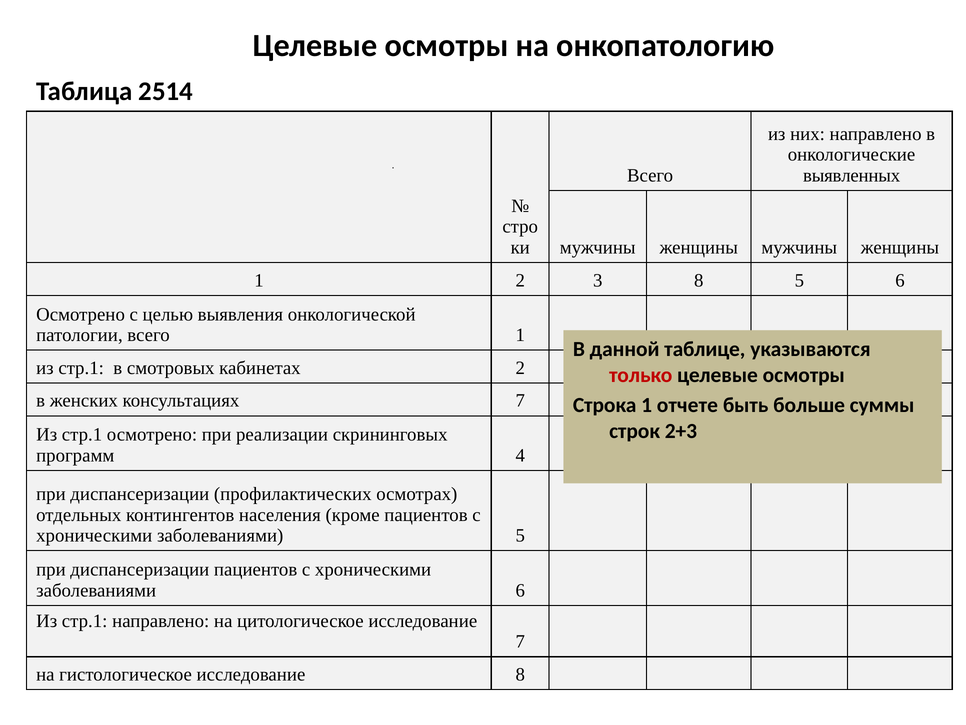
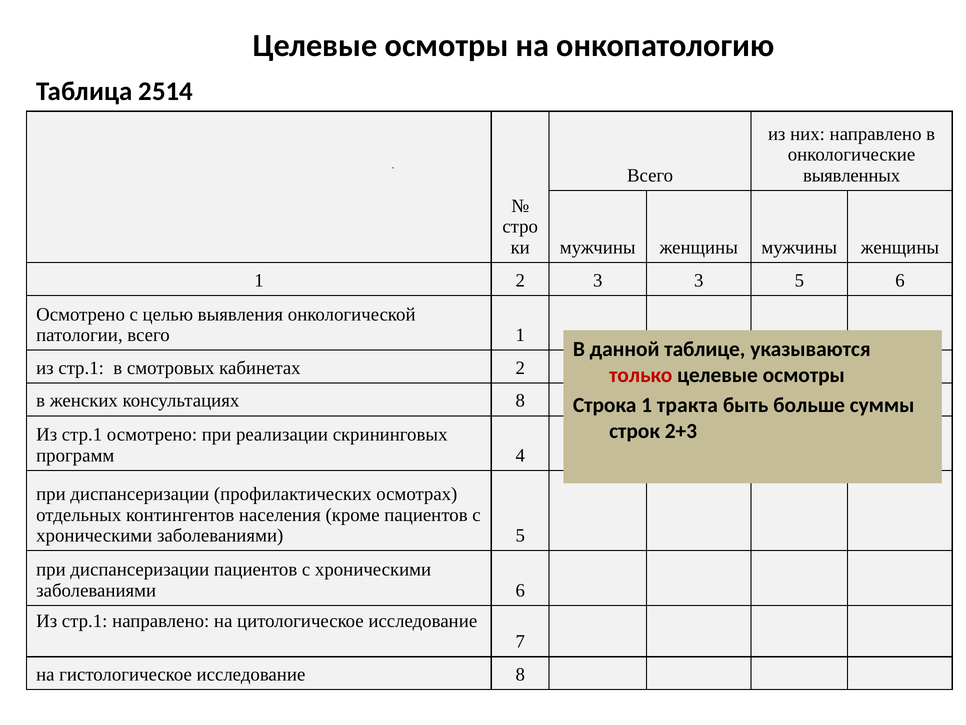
3 8: 8 -> 3 (699, 280)
консультациях 7: 7 -> 8 (520, 401)
отчете: отчете -> тракта (687, 405)
